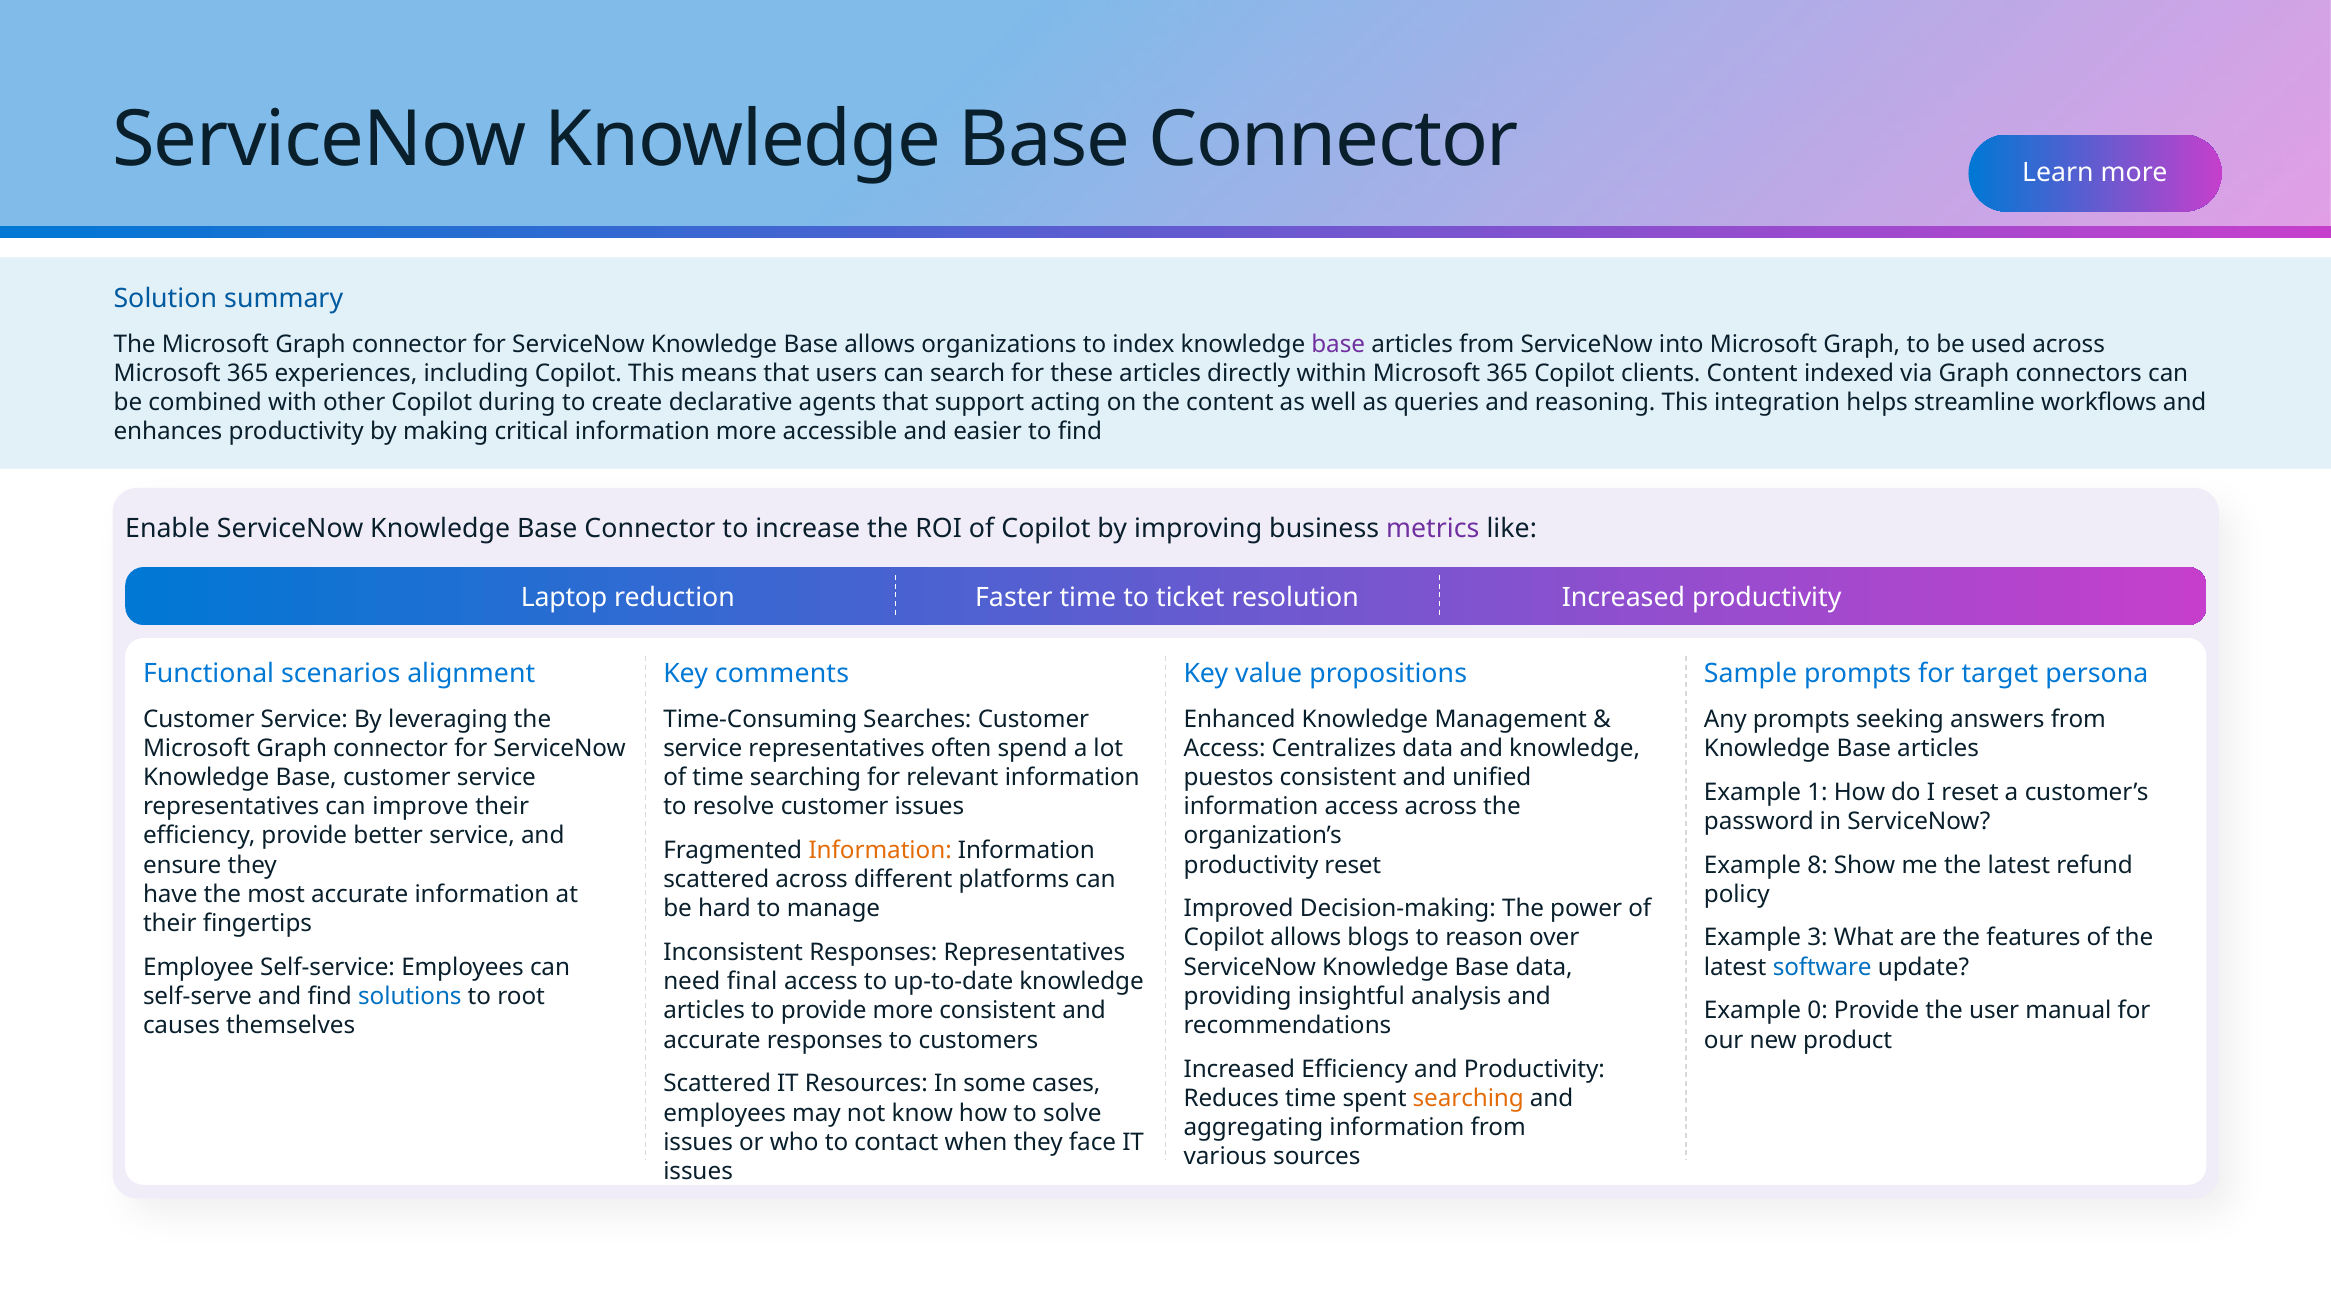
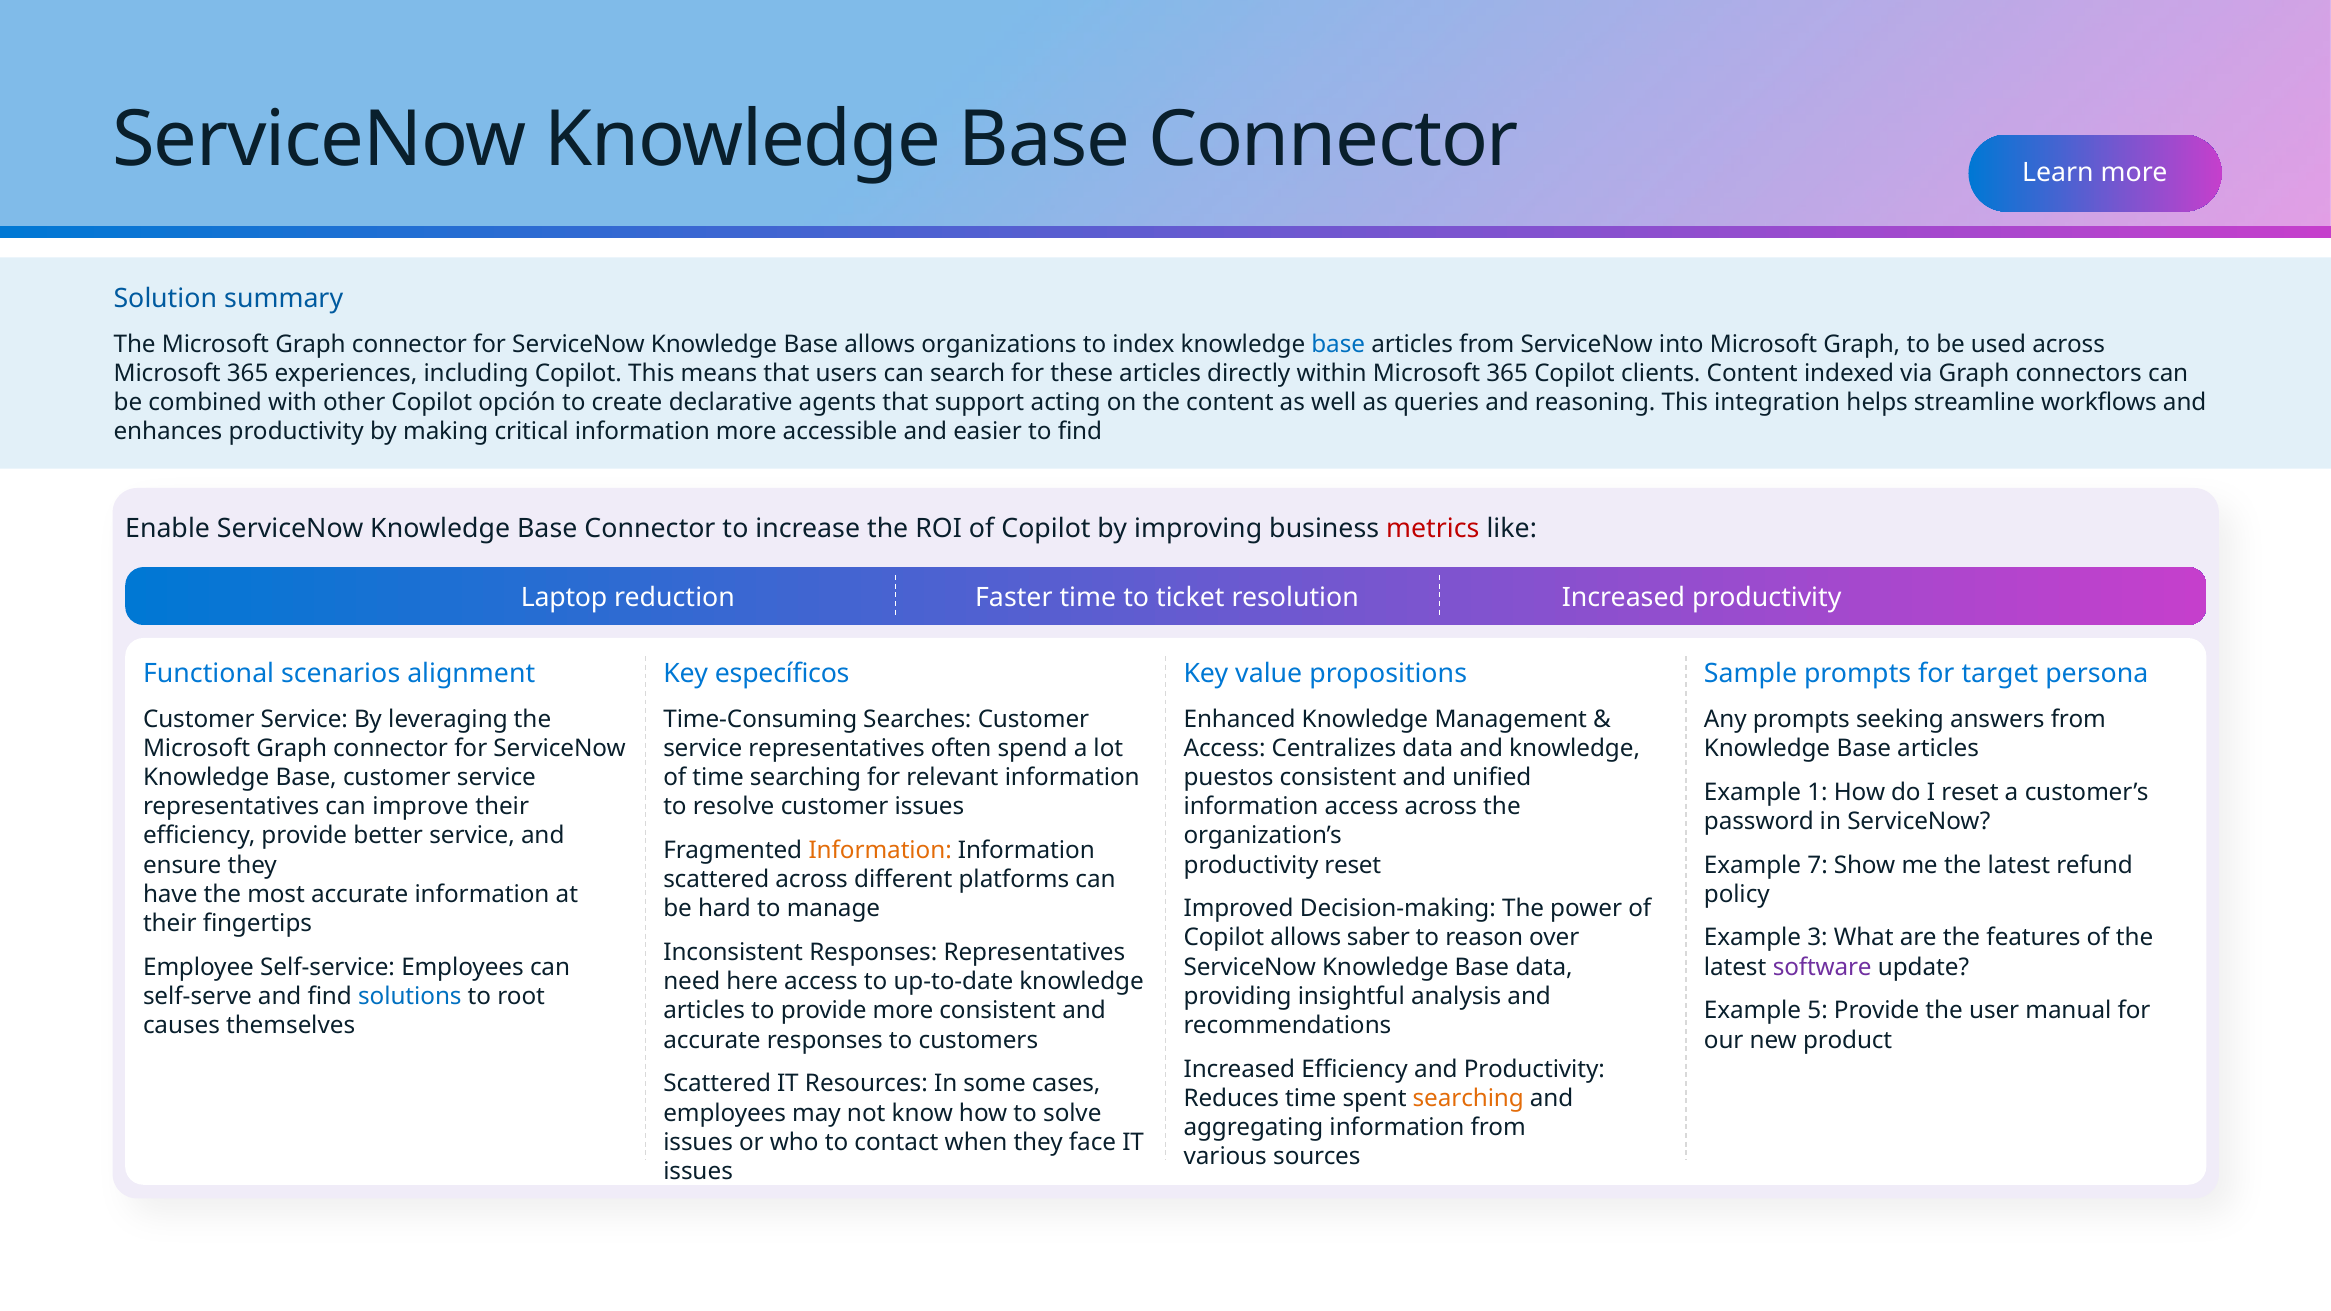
base colour: purple -> blue (1338, 344)
during: during -> opción (517, 403)
metrics colour: purple -> red (1433, 529)
comments: comments -> específicos (782, 674)
8: 8 -> 7 (1818, 865)
blogs: blogs -> saber (1378, 938)
software colour: blue -> purple (1822, 967)
final: final -> here (752, 982)
0: 0 -> 5 (1818, 1011)
